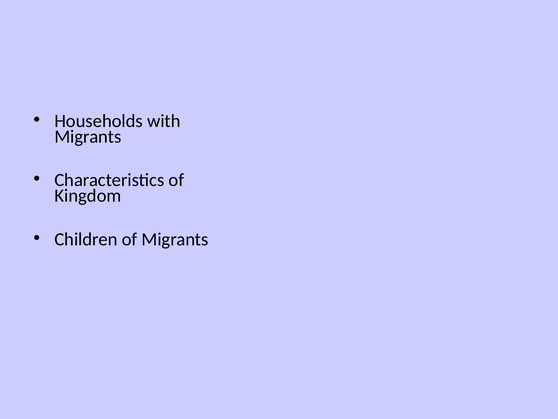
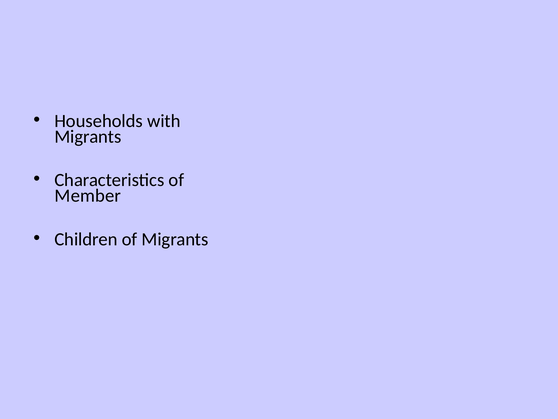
Kingdom: Kingdom -> Member (88, 196)
